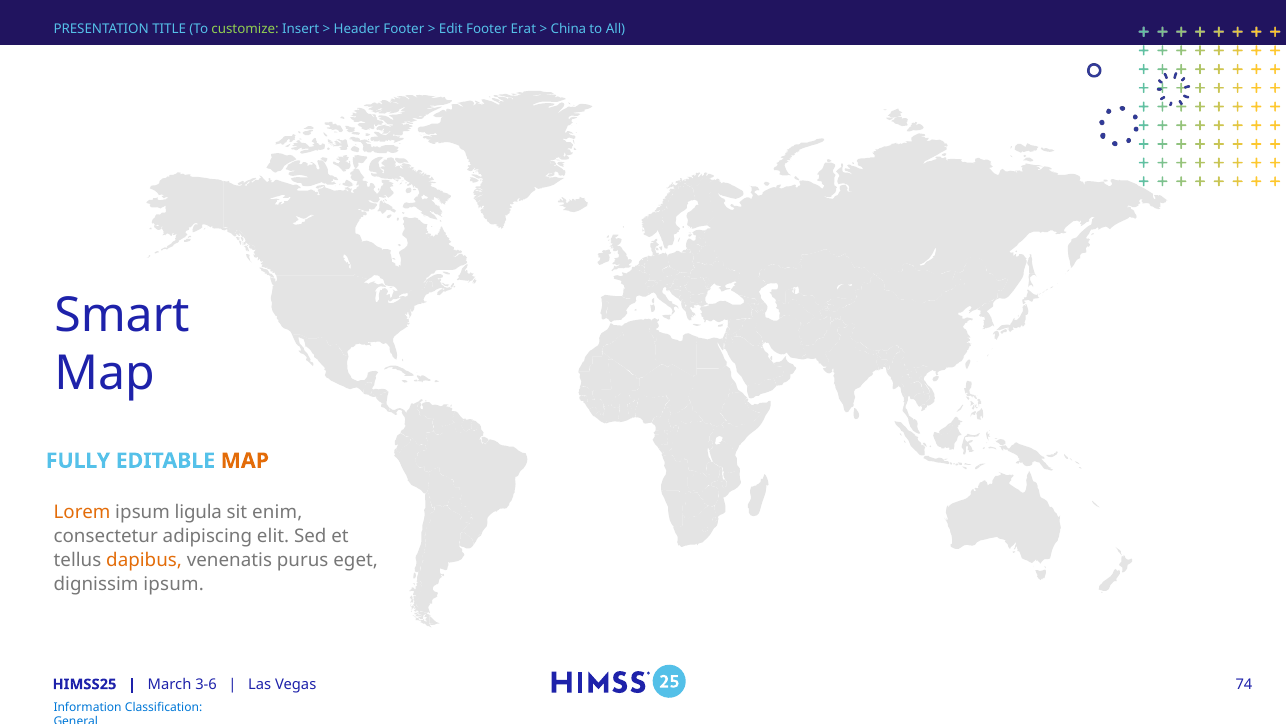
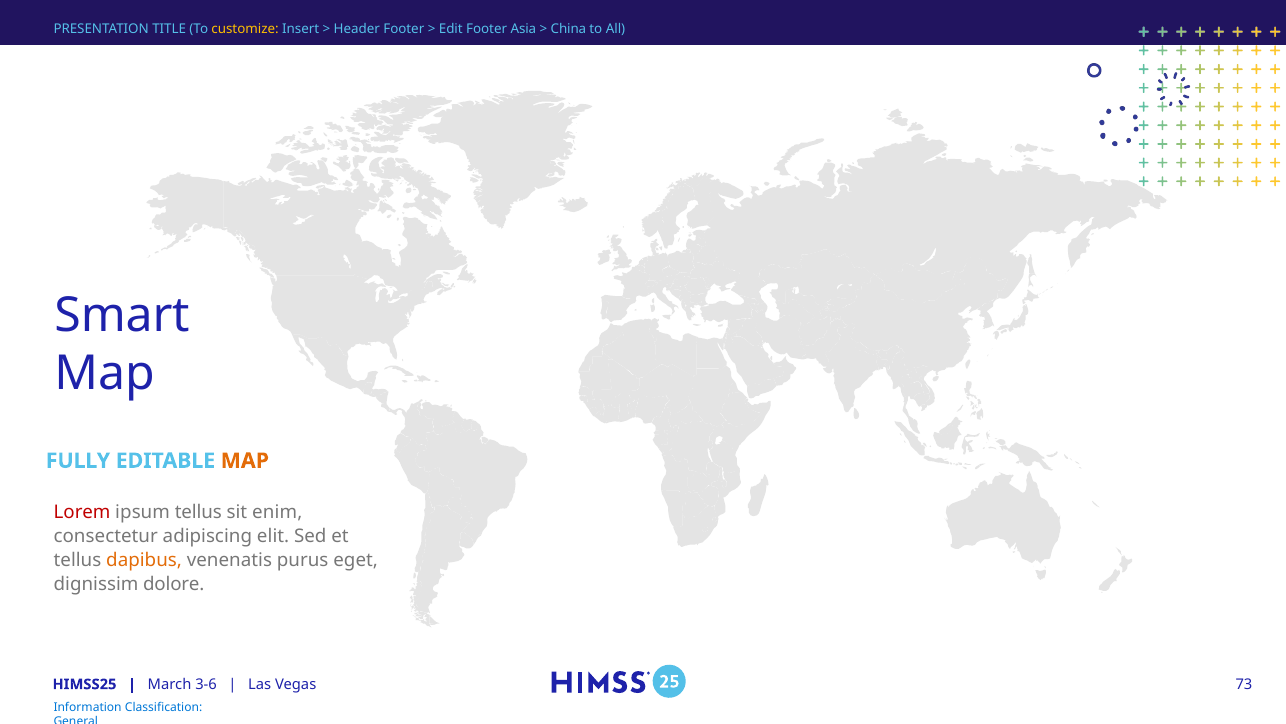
customize colour: light green -> yellow (245, 29)
Erat: Erat -> Asia (523, 29)
Lorem colour: orange -> red (82, 512)
ipsum ligula: ligula -> tellus (198, 512)
dignissim ipsum: ipsum -> dolore (174, 584)
74: 74 -> 73 (1244, 684)
